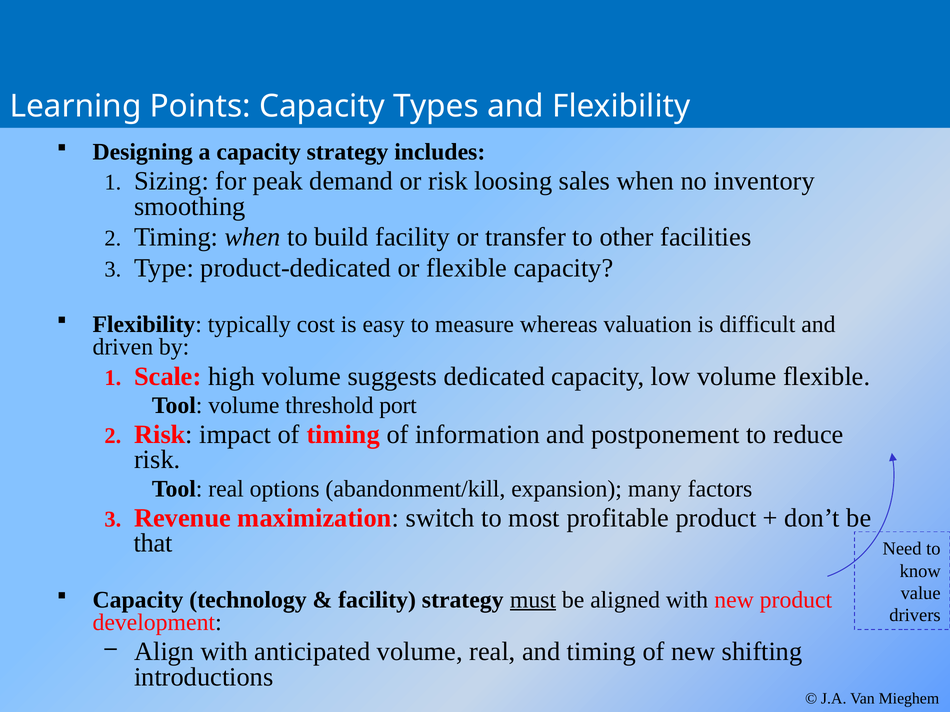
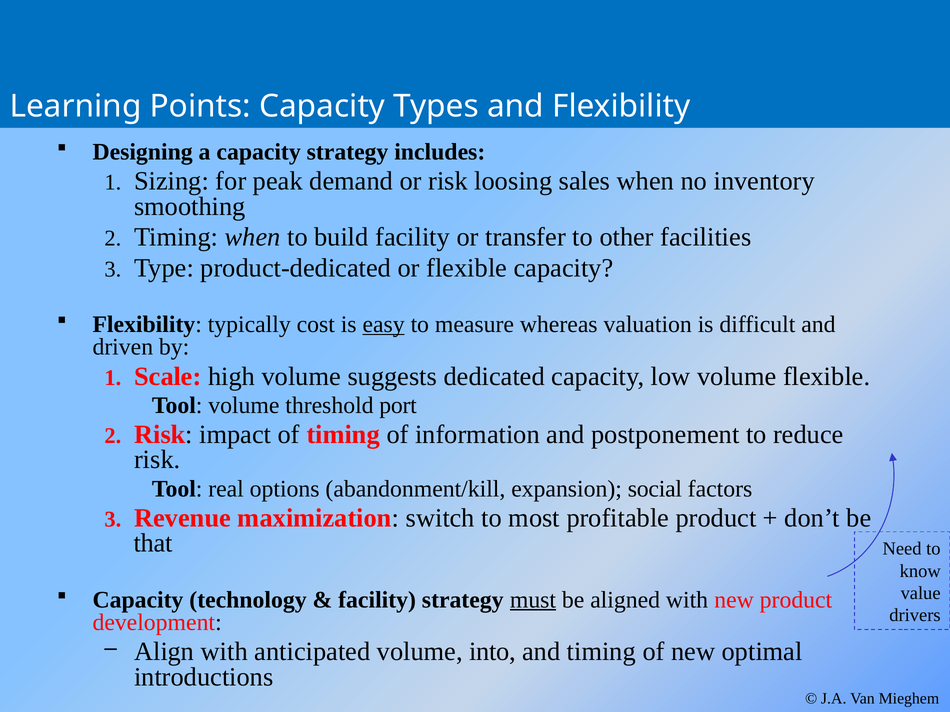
easy underline: none -> present (384, 325)
many: many -> social (655, 489)
volume real: real -> into (493, 652)
shifting: shifting -> optimal (762, 652)
